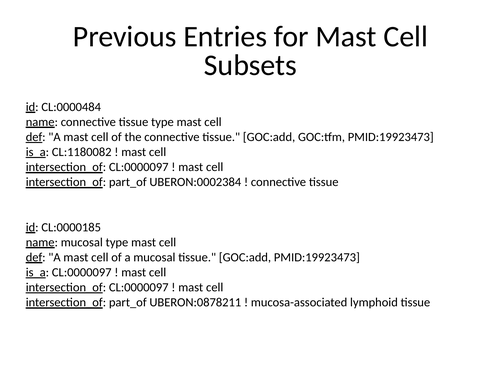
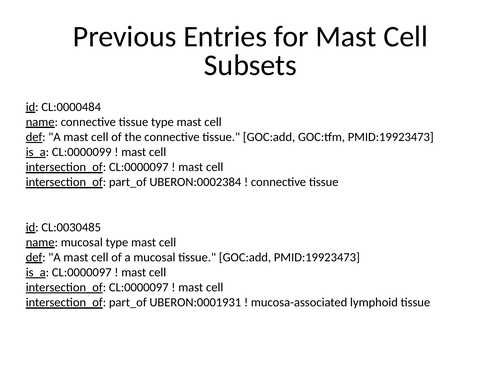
CL:1180082: CL:1180082 -> CL:0000099 (82, 152)
CL:0000185: CL:0000185 -> CL:0030485 (71, 227)
UBERON:0878211: UBERON:0878211 -> UBERON:0001931 (195, 302)
